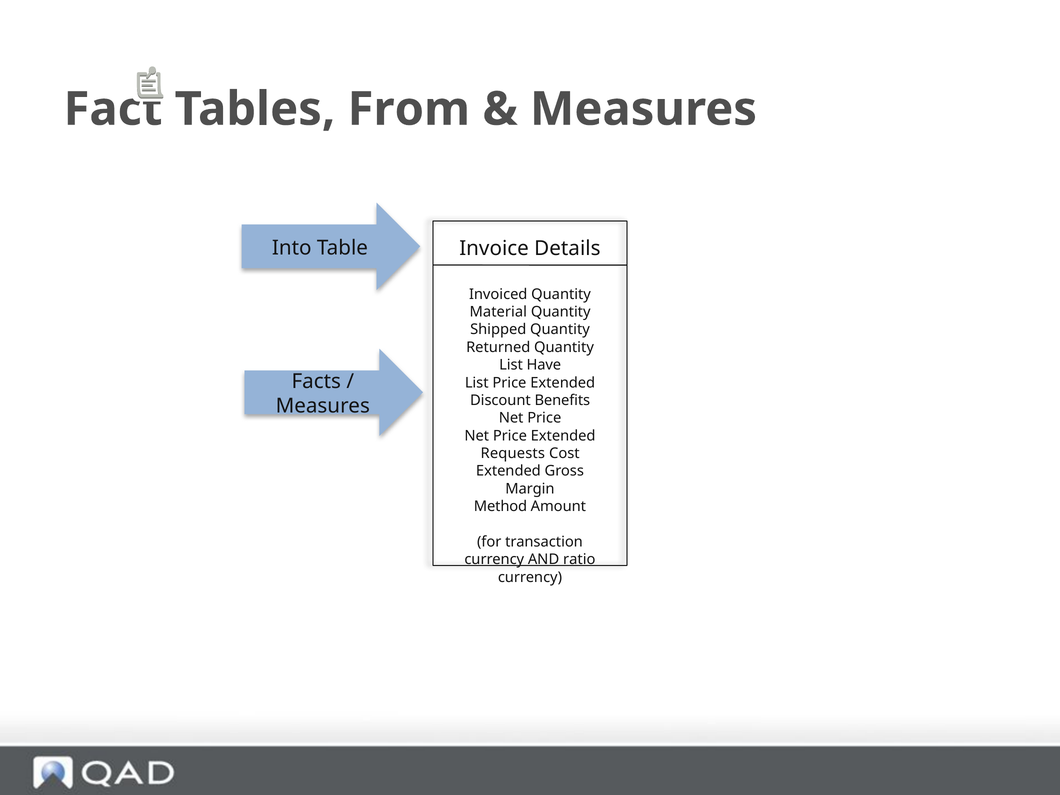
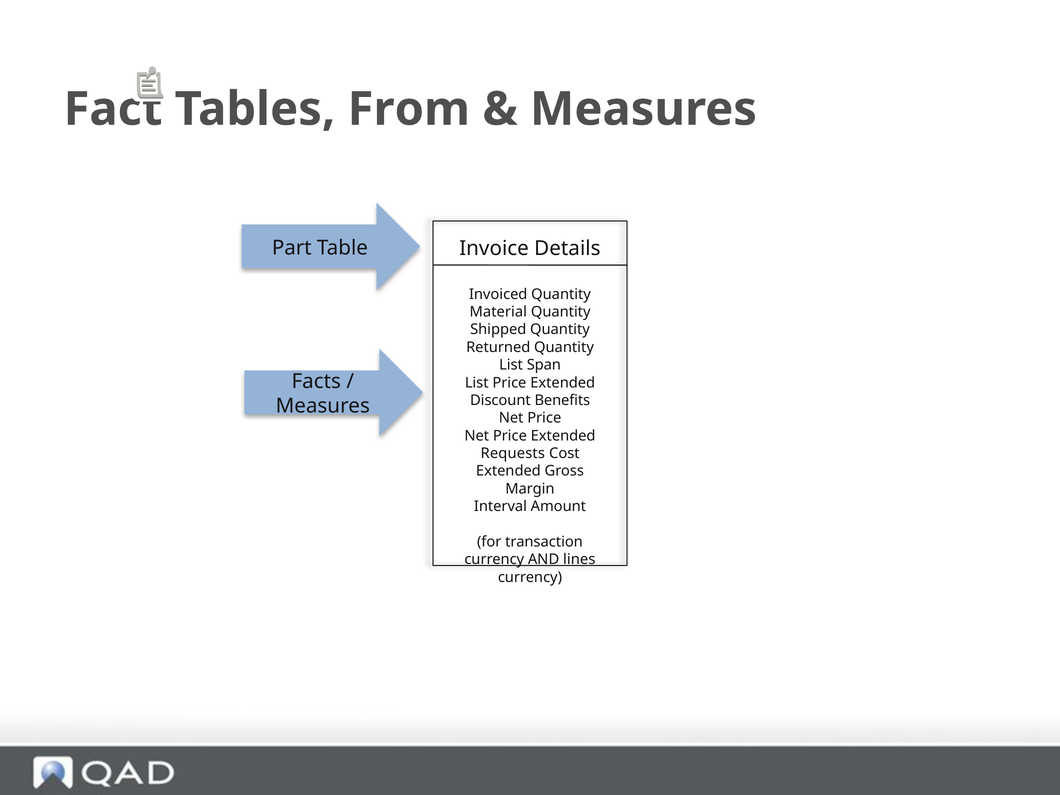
Into: Into -> Part (292, 248)
Have: Have -> Span (544, 365)
Method: Method -> Interval (500, 507)
ratio: ratio -> lines (579, 560)
